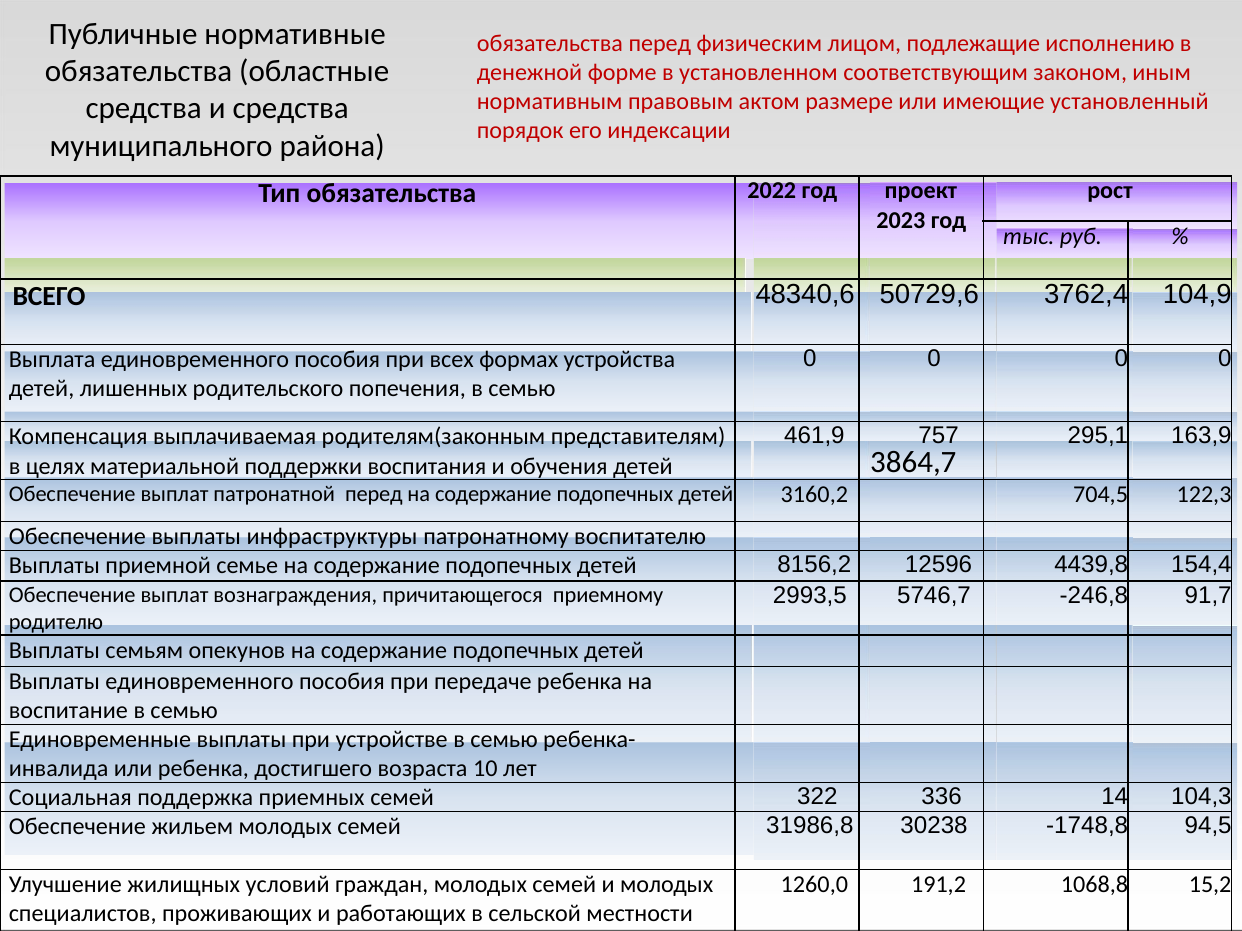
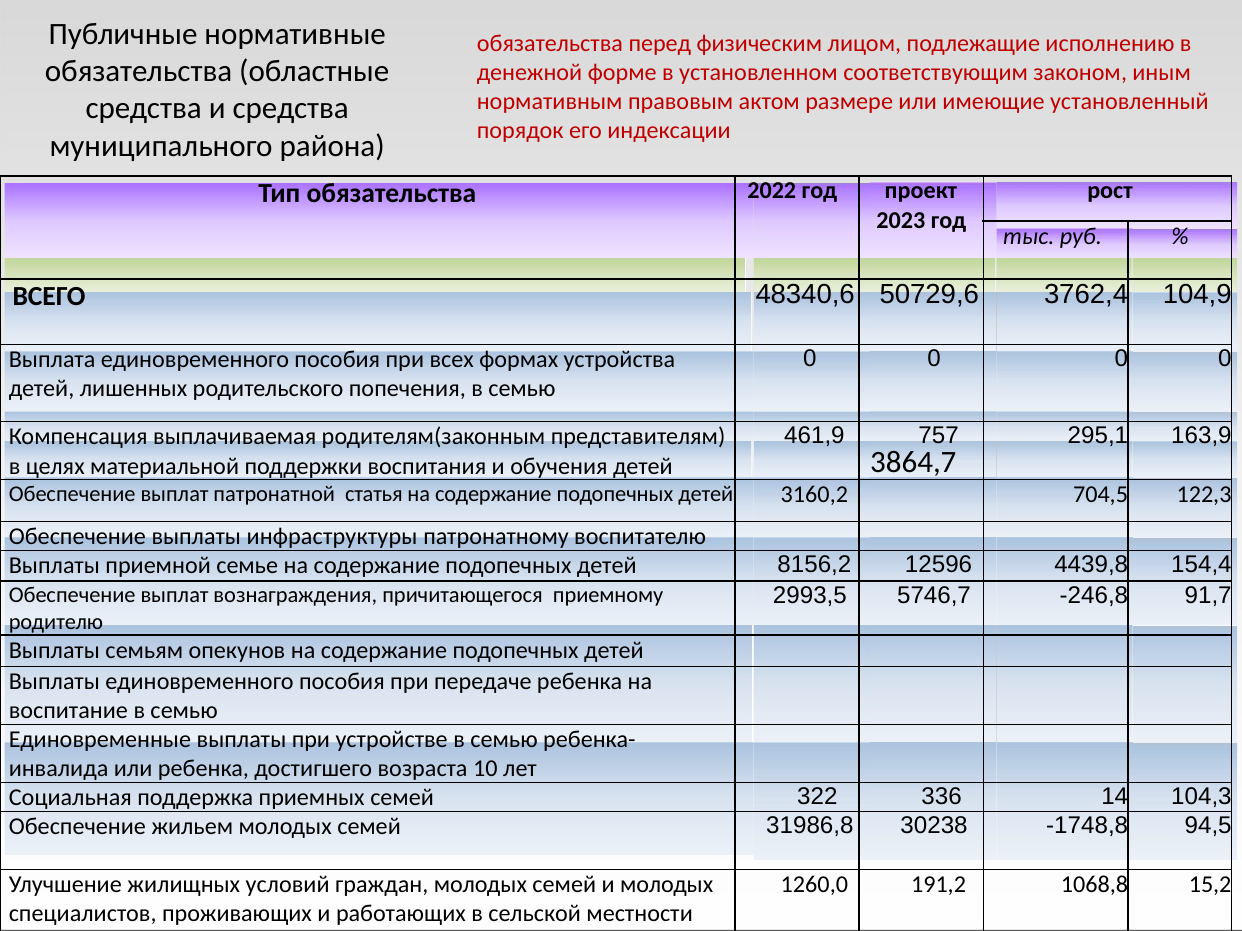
патронатной перед: перед -> статья (374, 494)
